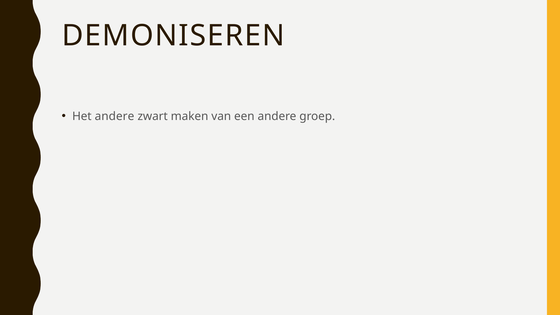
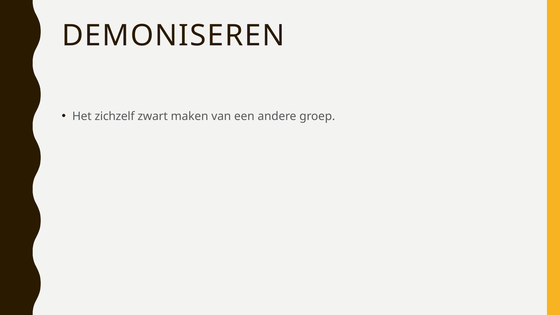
Het andere: andere -> zichzelf (115, 116)
